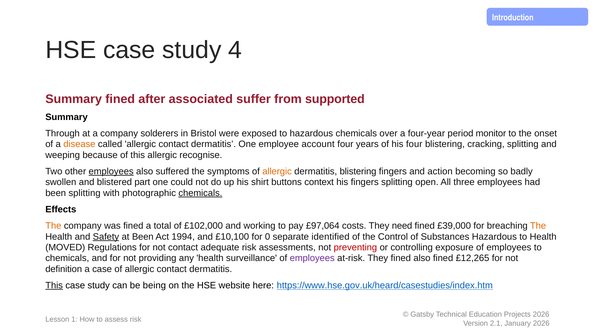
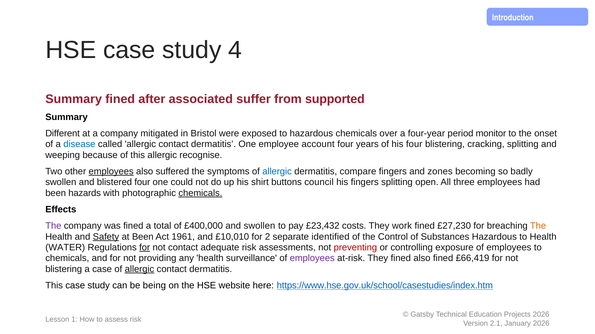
Through: Through -> Different (63, 134)
solderers: solderers -> mitigated (159, 134)
disease colour: orange -> blue (79, 145)
allergic colour: orange -> blue (277, 172)
dermatitis blistering: blistering -> compare (358, 172)
action: action -> zones (440, 172)
blistered part: part -> four (142, 183)
context: context -> council (319, 183)
been splitting: splitting -> hazards (85, 193)
The colour: orange -> purple (53, 226)
£102,000: £102,000 -> £400,000 (203, 226)
and working: working -> swollen (259, 226)
£97,064: £97,064 -> £23,432 (323, 226)
need: need -> work (402, 226)
£39,000: £39,000 -> £27,230 (454, 226)
1994: 1994 -> 1961 (183, 237)
£10,100: £10,100 -> £10,010 (232, 237)
0: 0 -> 2 (268, 237)
MOVED: MOVED -> WATER (65, 248)
for underline: none -> present (145, 248)
£12,265: £12,265 -> £66,419 (473, 259)
definition: definition -> blistering (64, 270)
allergic underline: none -> present (140, 270)
This underline: present -> none (54, 286)
https://www.hse.gov.uk/heard/casestudies/index.htm: https://www.hse.gov.uk/heard/casestudies/index.htm -> https://www.hse.gov.uk/school/casestudies/index.htm (385, 286)
